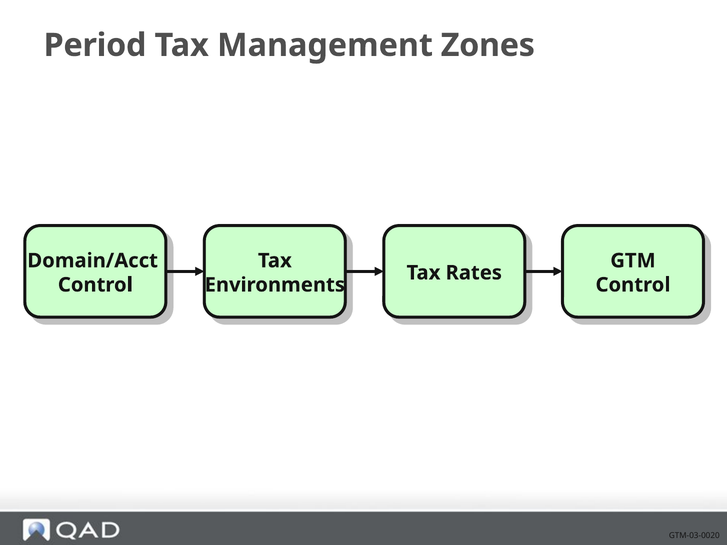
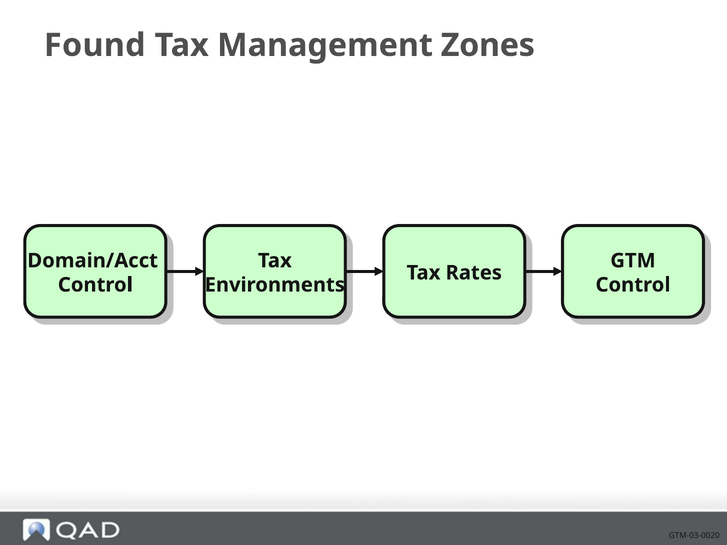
Period: Period -> Found (95, 45)
